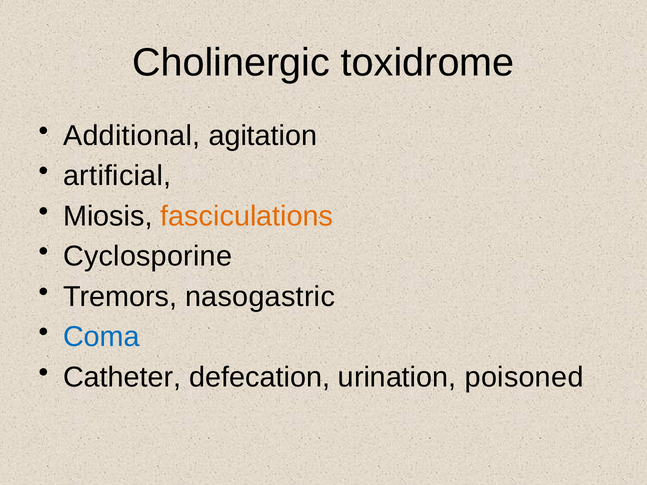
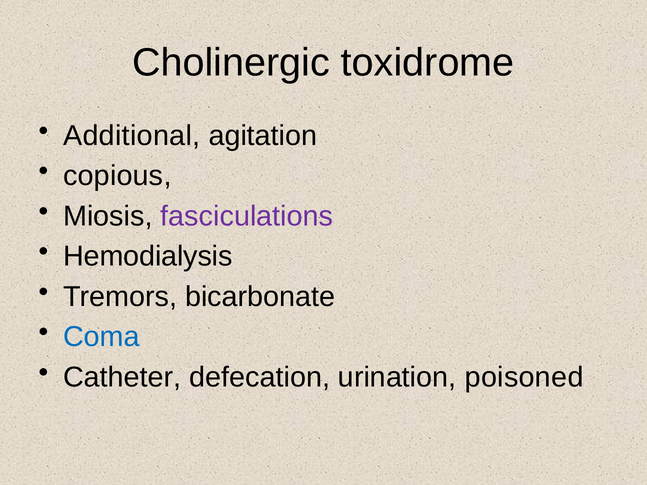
artificial: artificial -> copious (117, 176)
fasciculations colour: orange -> purple (247, 216)
Cyclosporine: Cyclosporine -> Hemodialysis (148, 257)
nasogastric: nasogastric -> bicarbonate (260, 297)
